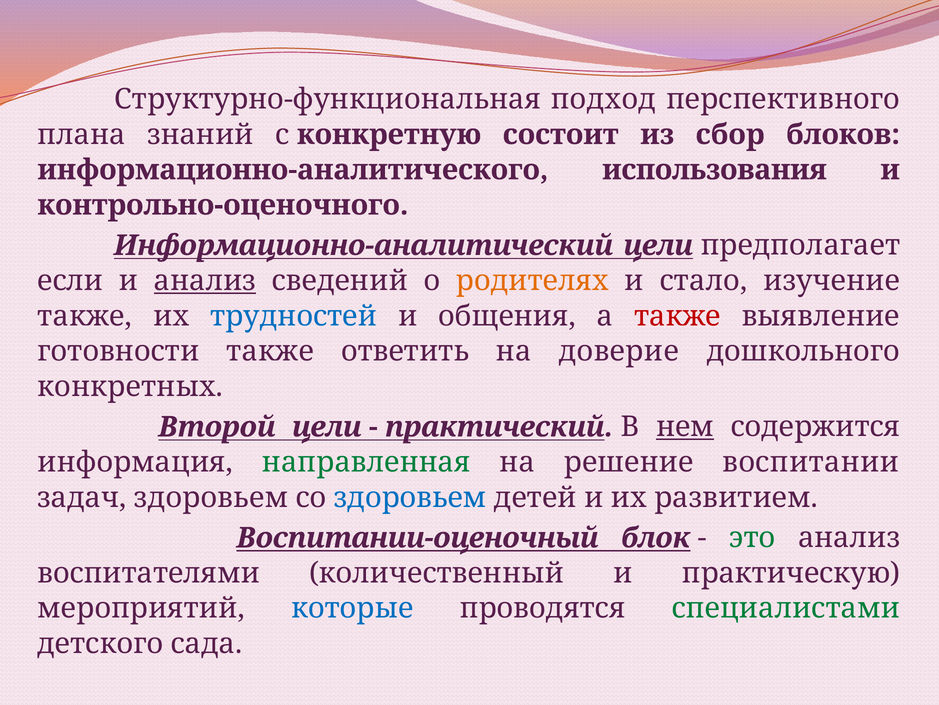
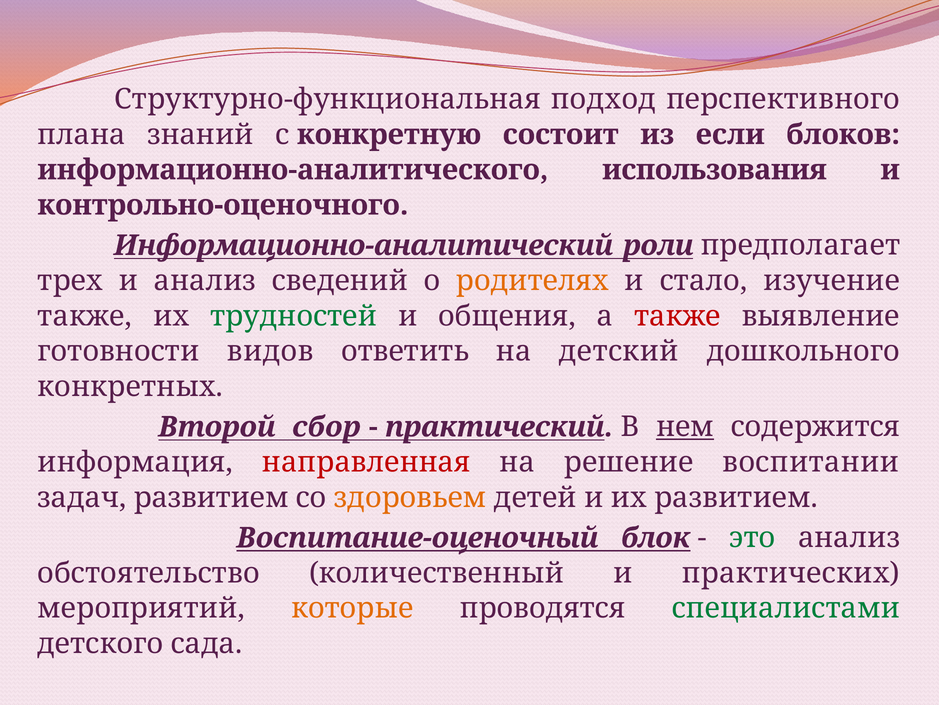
сбор: сбор -> если (730, 134)
Информационно-аналитический цели: цели -> роли (658, 245)
если: если -> трех (70, 280)
анализ underline: present -> none (205, 280)
трудностей colour: blue -> green (294, 316)
готовности также: также -> видов (270, 351)
доверие: доверие -> детский (619, 351)
Второй цели: цели -> сбор (327, 427)
направленная colour: green -> red (366, 462)
задач здоровьем: здоровьем -> развитием (211, 497)
здоровьем colour: blue -> orange (410, 497)
Воспитании-оценочный: Воспитании-оценочный -> Воспитание-оценочный (417, 537)
воспитателями: воспитателями -> обстоятельство (149, 573)
практическую: практическую -> практических (791, 573)
которые colour: blue -> orange (352, 608)
